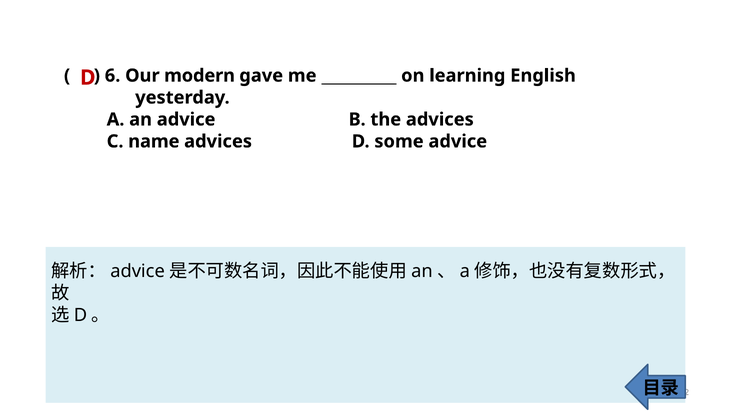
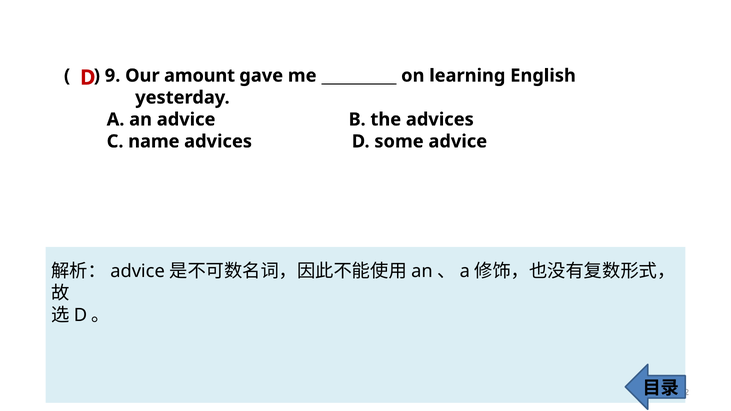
6: 6 -> 9 (113, 76)
modern: modern -> amount (200, 76)
